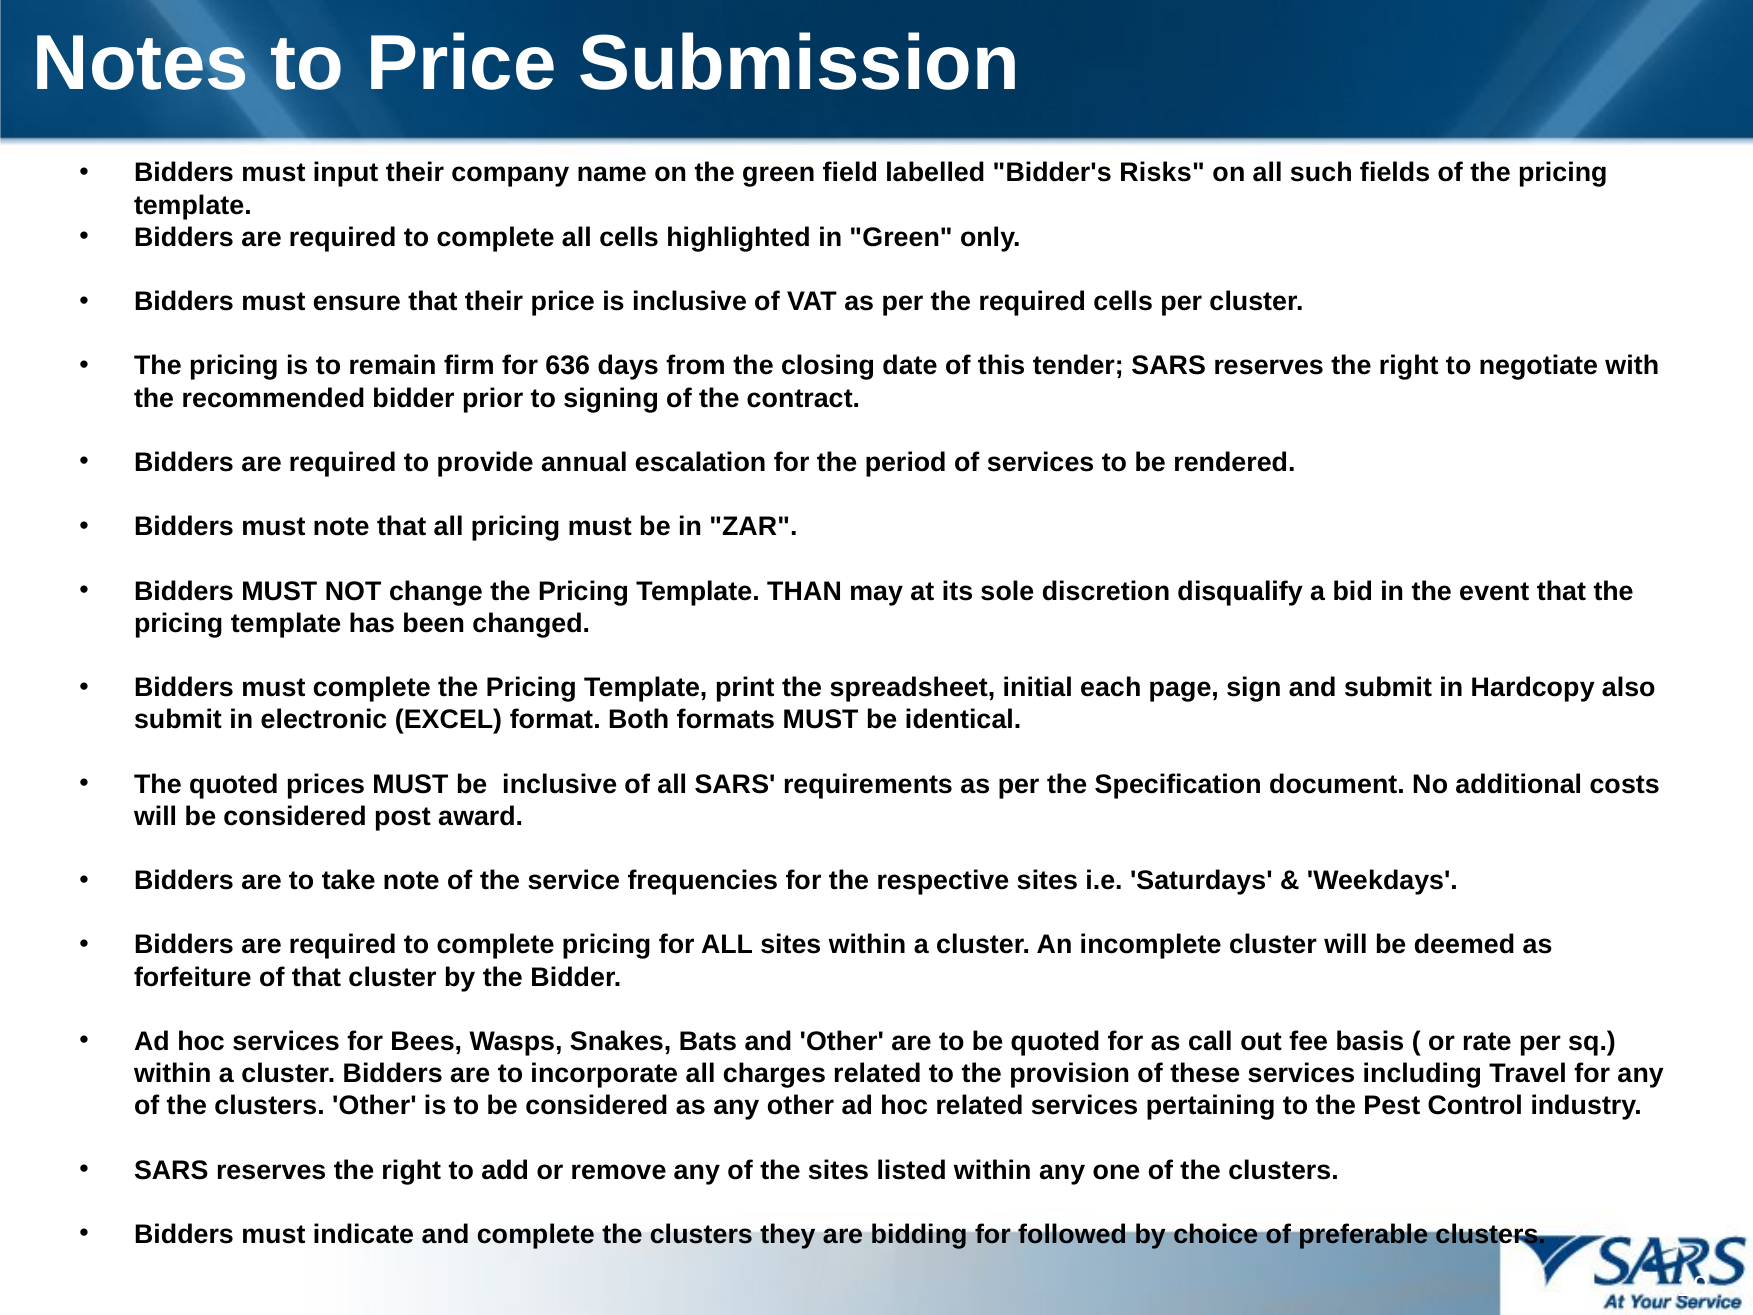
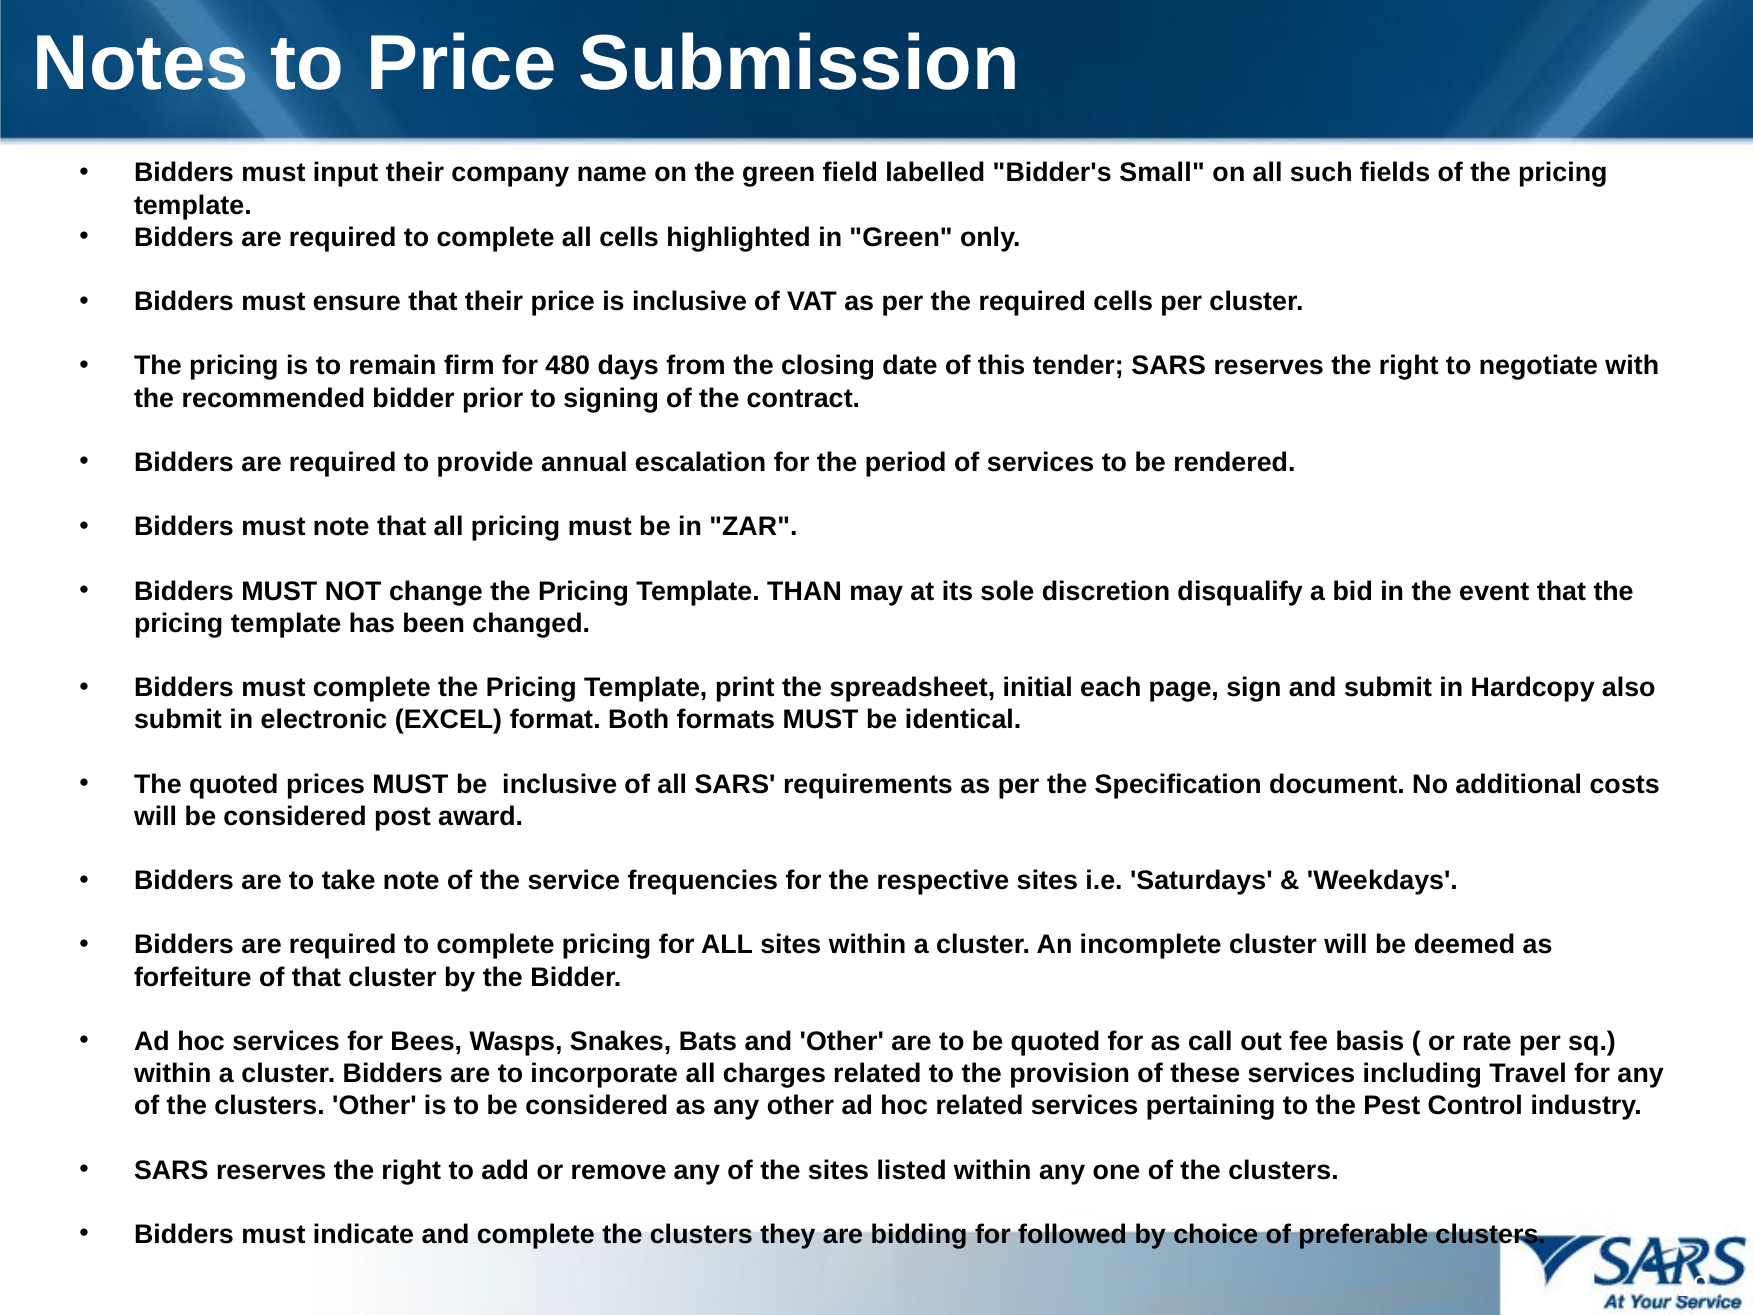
Risks: Risks -> Small (1162, 173)
636: 636 -> 480 (568, 366)
